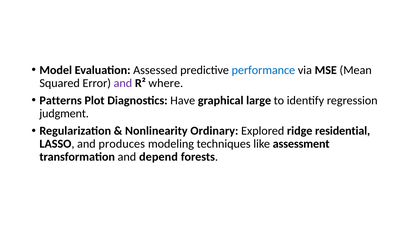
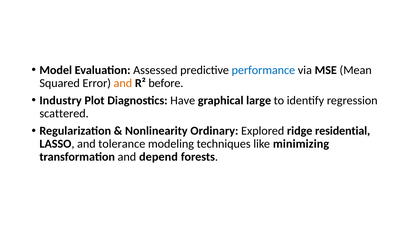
and colour: purple -> orange (123, 83)
where: where -> before (166, 83)
Patterns: Patterns -> Industry (61, 101)
judgment: judgment -> scattered (64, 114)
produces: produces -> tolerance (122, 144)
assessment: assessment -> minimizing (301, 144)
